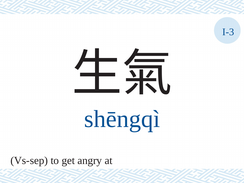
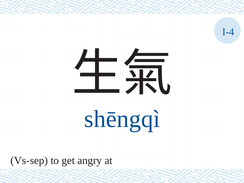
I-3: I-3 -> I-4 (228, 32)
